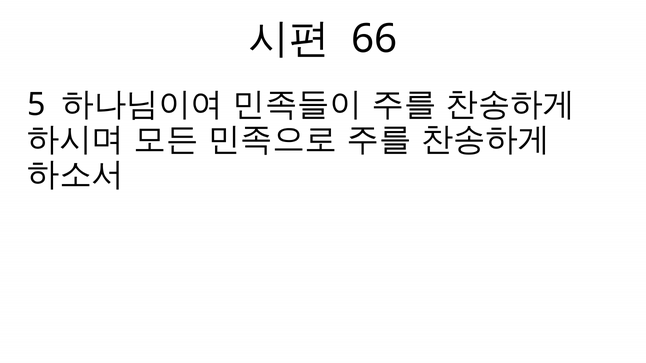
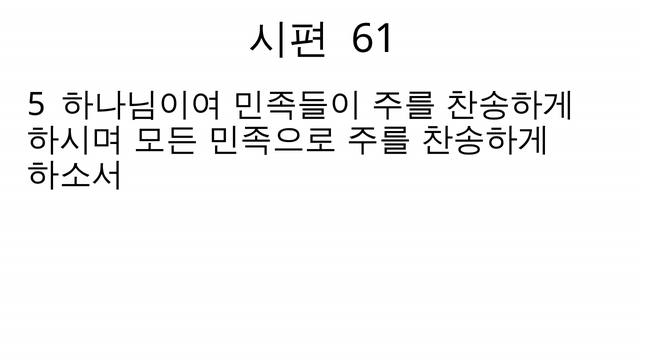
66: 66 -> 61 (374, 39)
